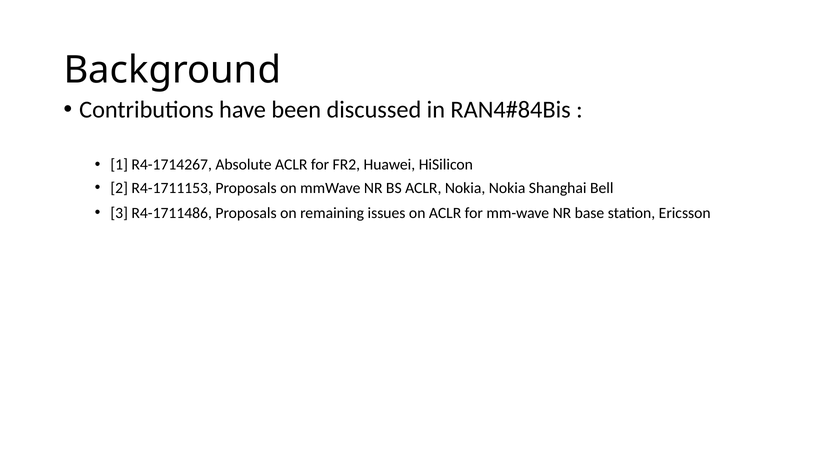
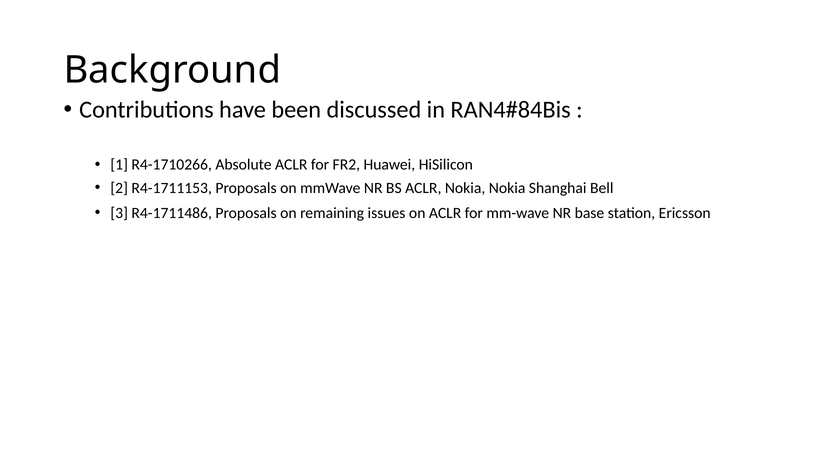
R4-1714267: R4-1714267 -> R4-1710266 (172, 165)
